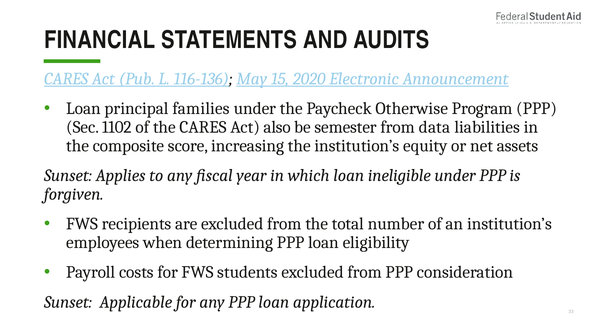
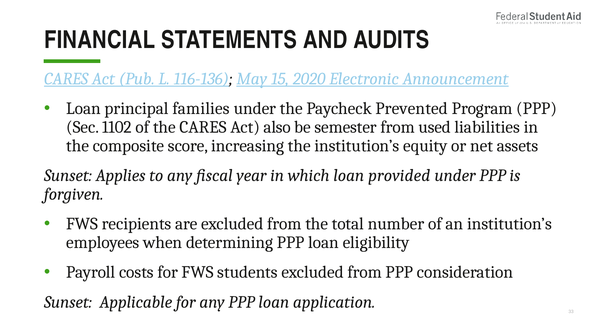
Otherwise: Otherwise -> Prevented (412, 108)
data: data -> used (435, 127)
ineligible: ineligible -> provided (399, 175)
